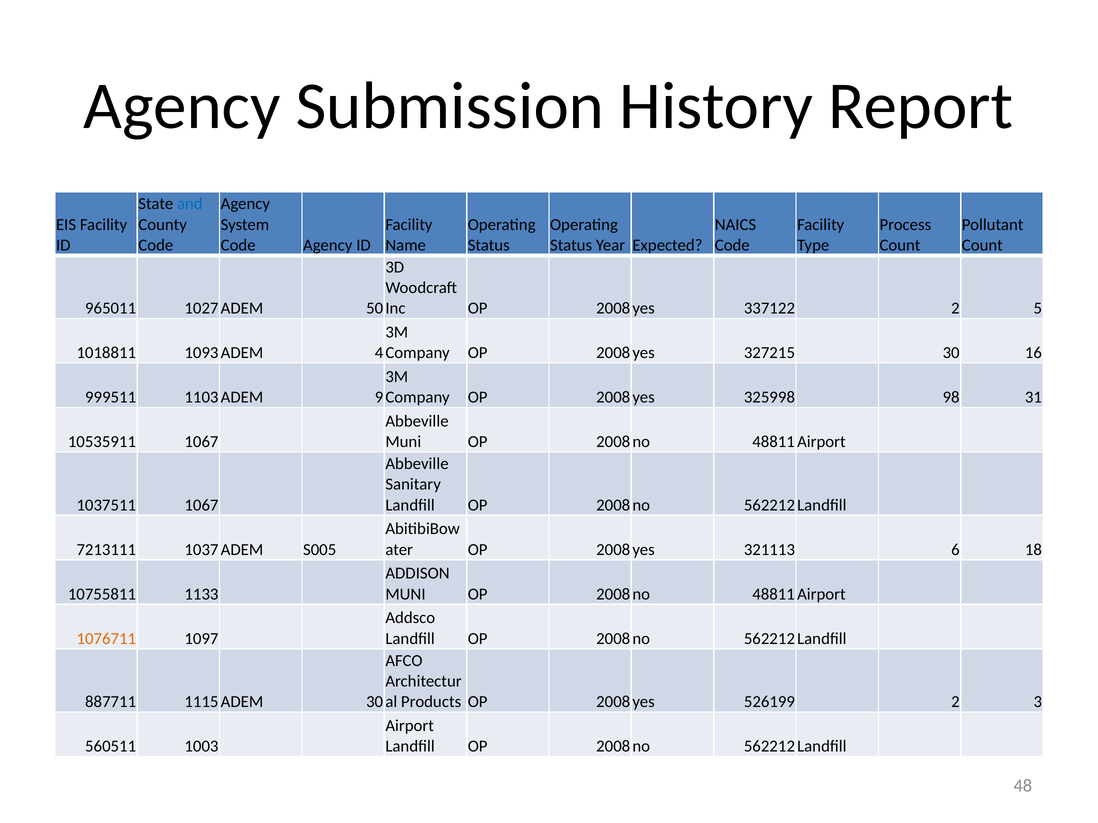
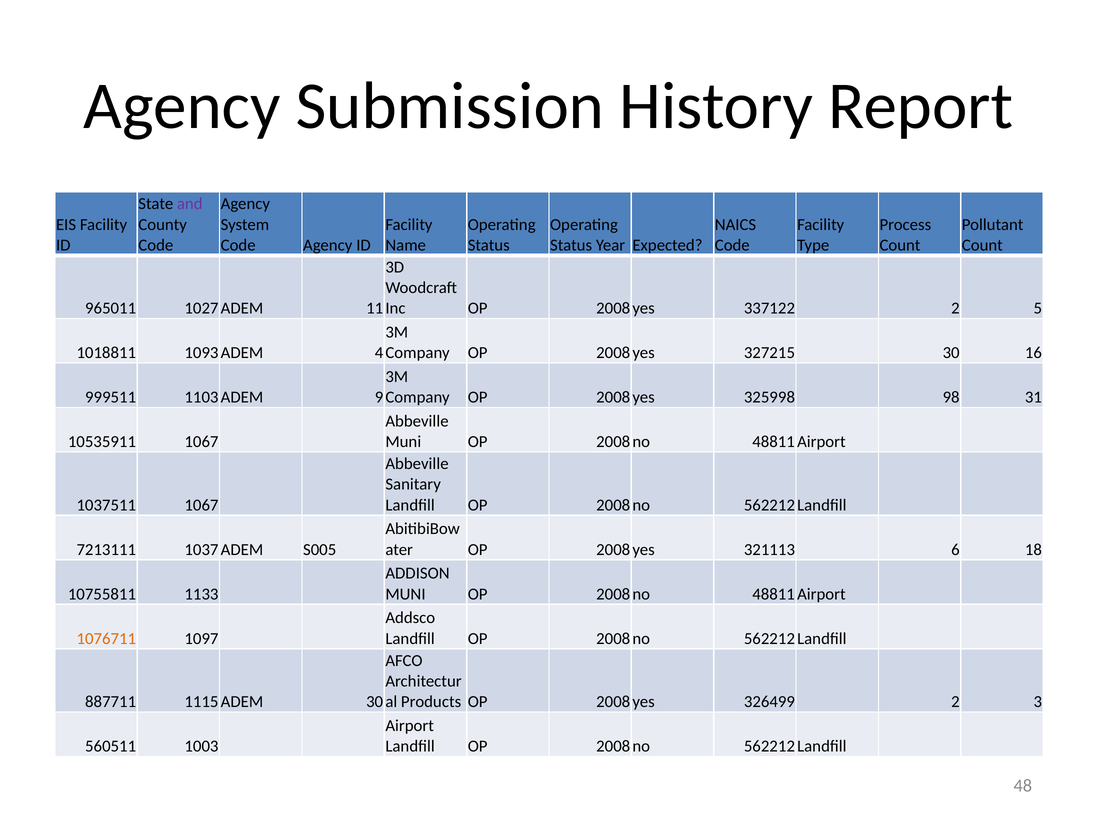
and colour: blue -> purple (190, 204)
50: 50 -> 11 (375, 309)
526199: 526199 -> 326499 (769, 702)
